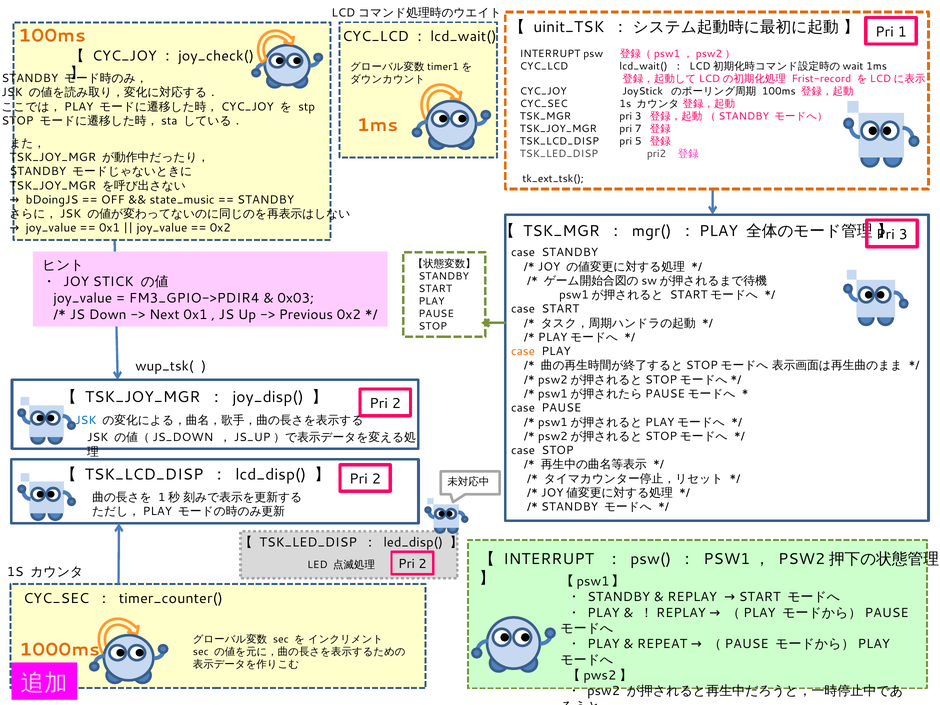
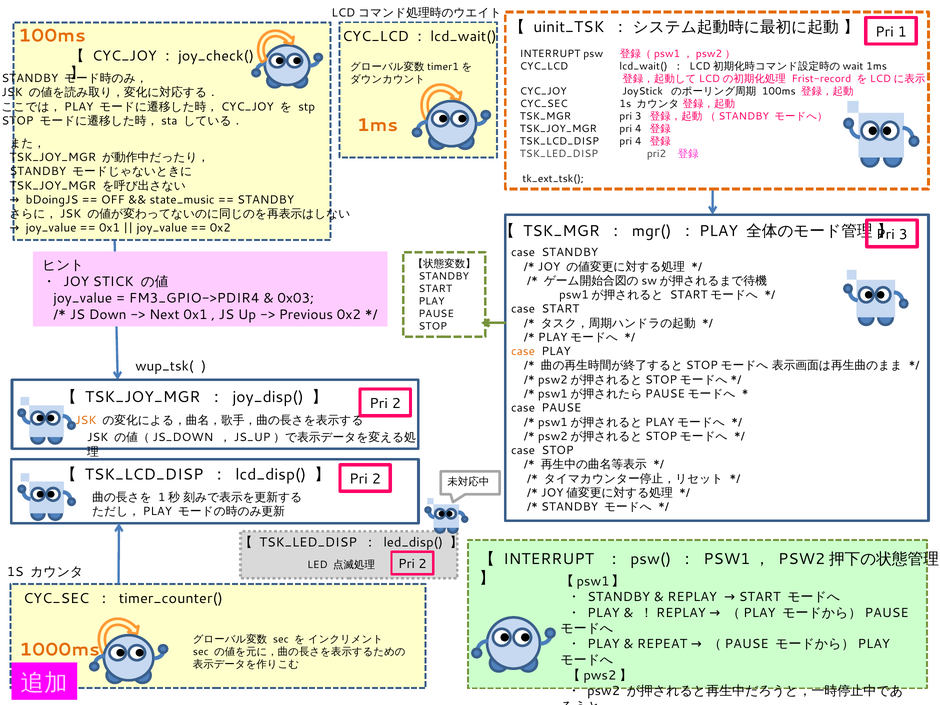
TSK_JOY_MGR pri 7: 7 -> 4 (638, 129)
TSK_LCD_DISP pri 5: 5 -> 4 (638, 141)
JSK colour: blue -> orange (86, 420)
